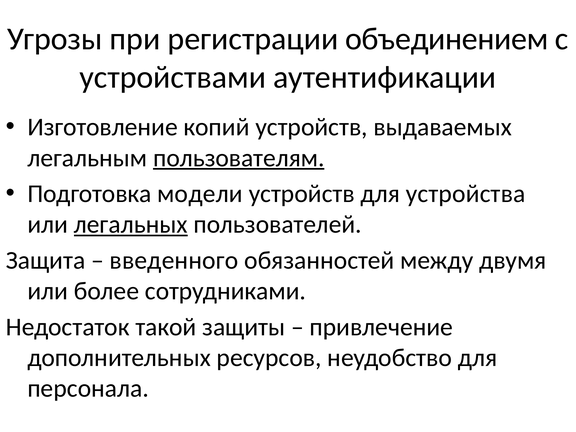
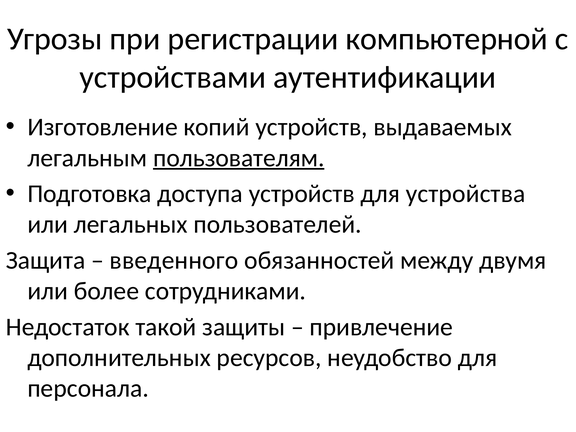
объединением: объединением -> компьютерной (447, 39)
модели: модели -> доступа (200, 194)
легальных underline: present -> none (131, 224)
